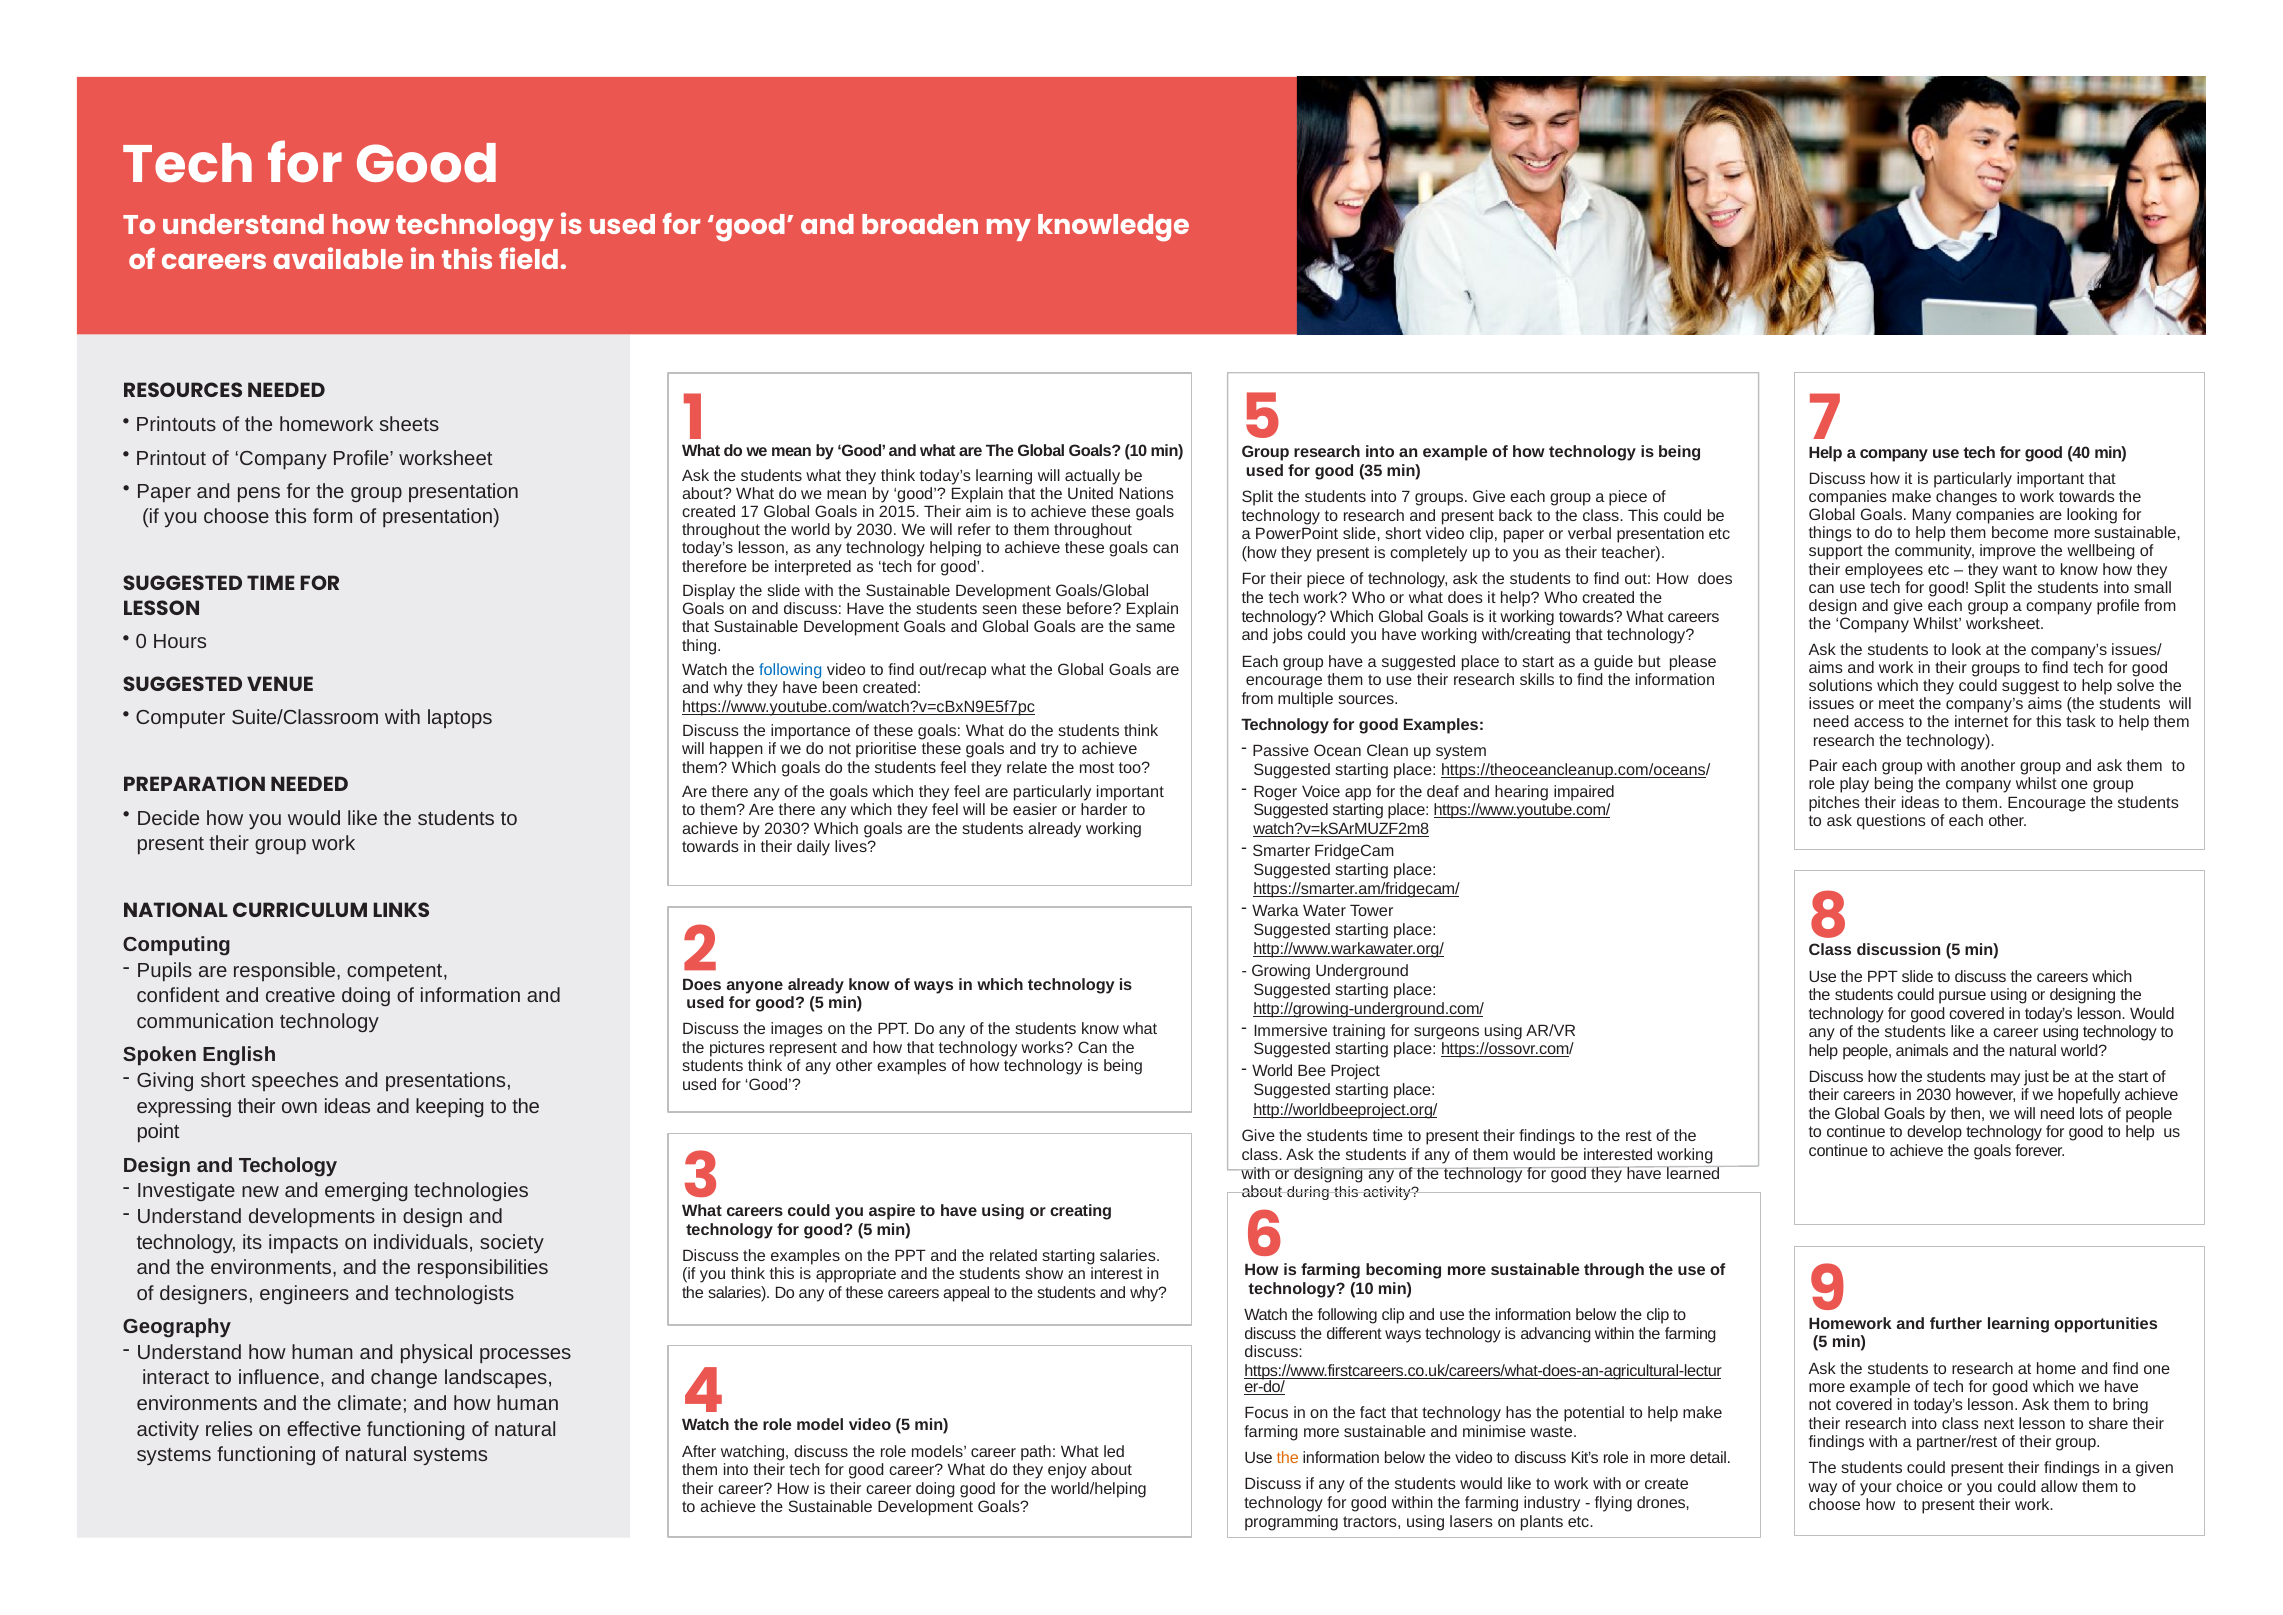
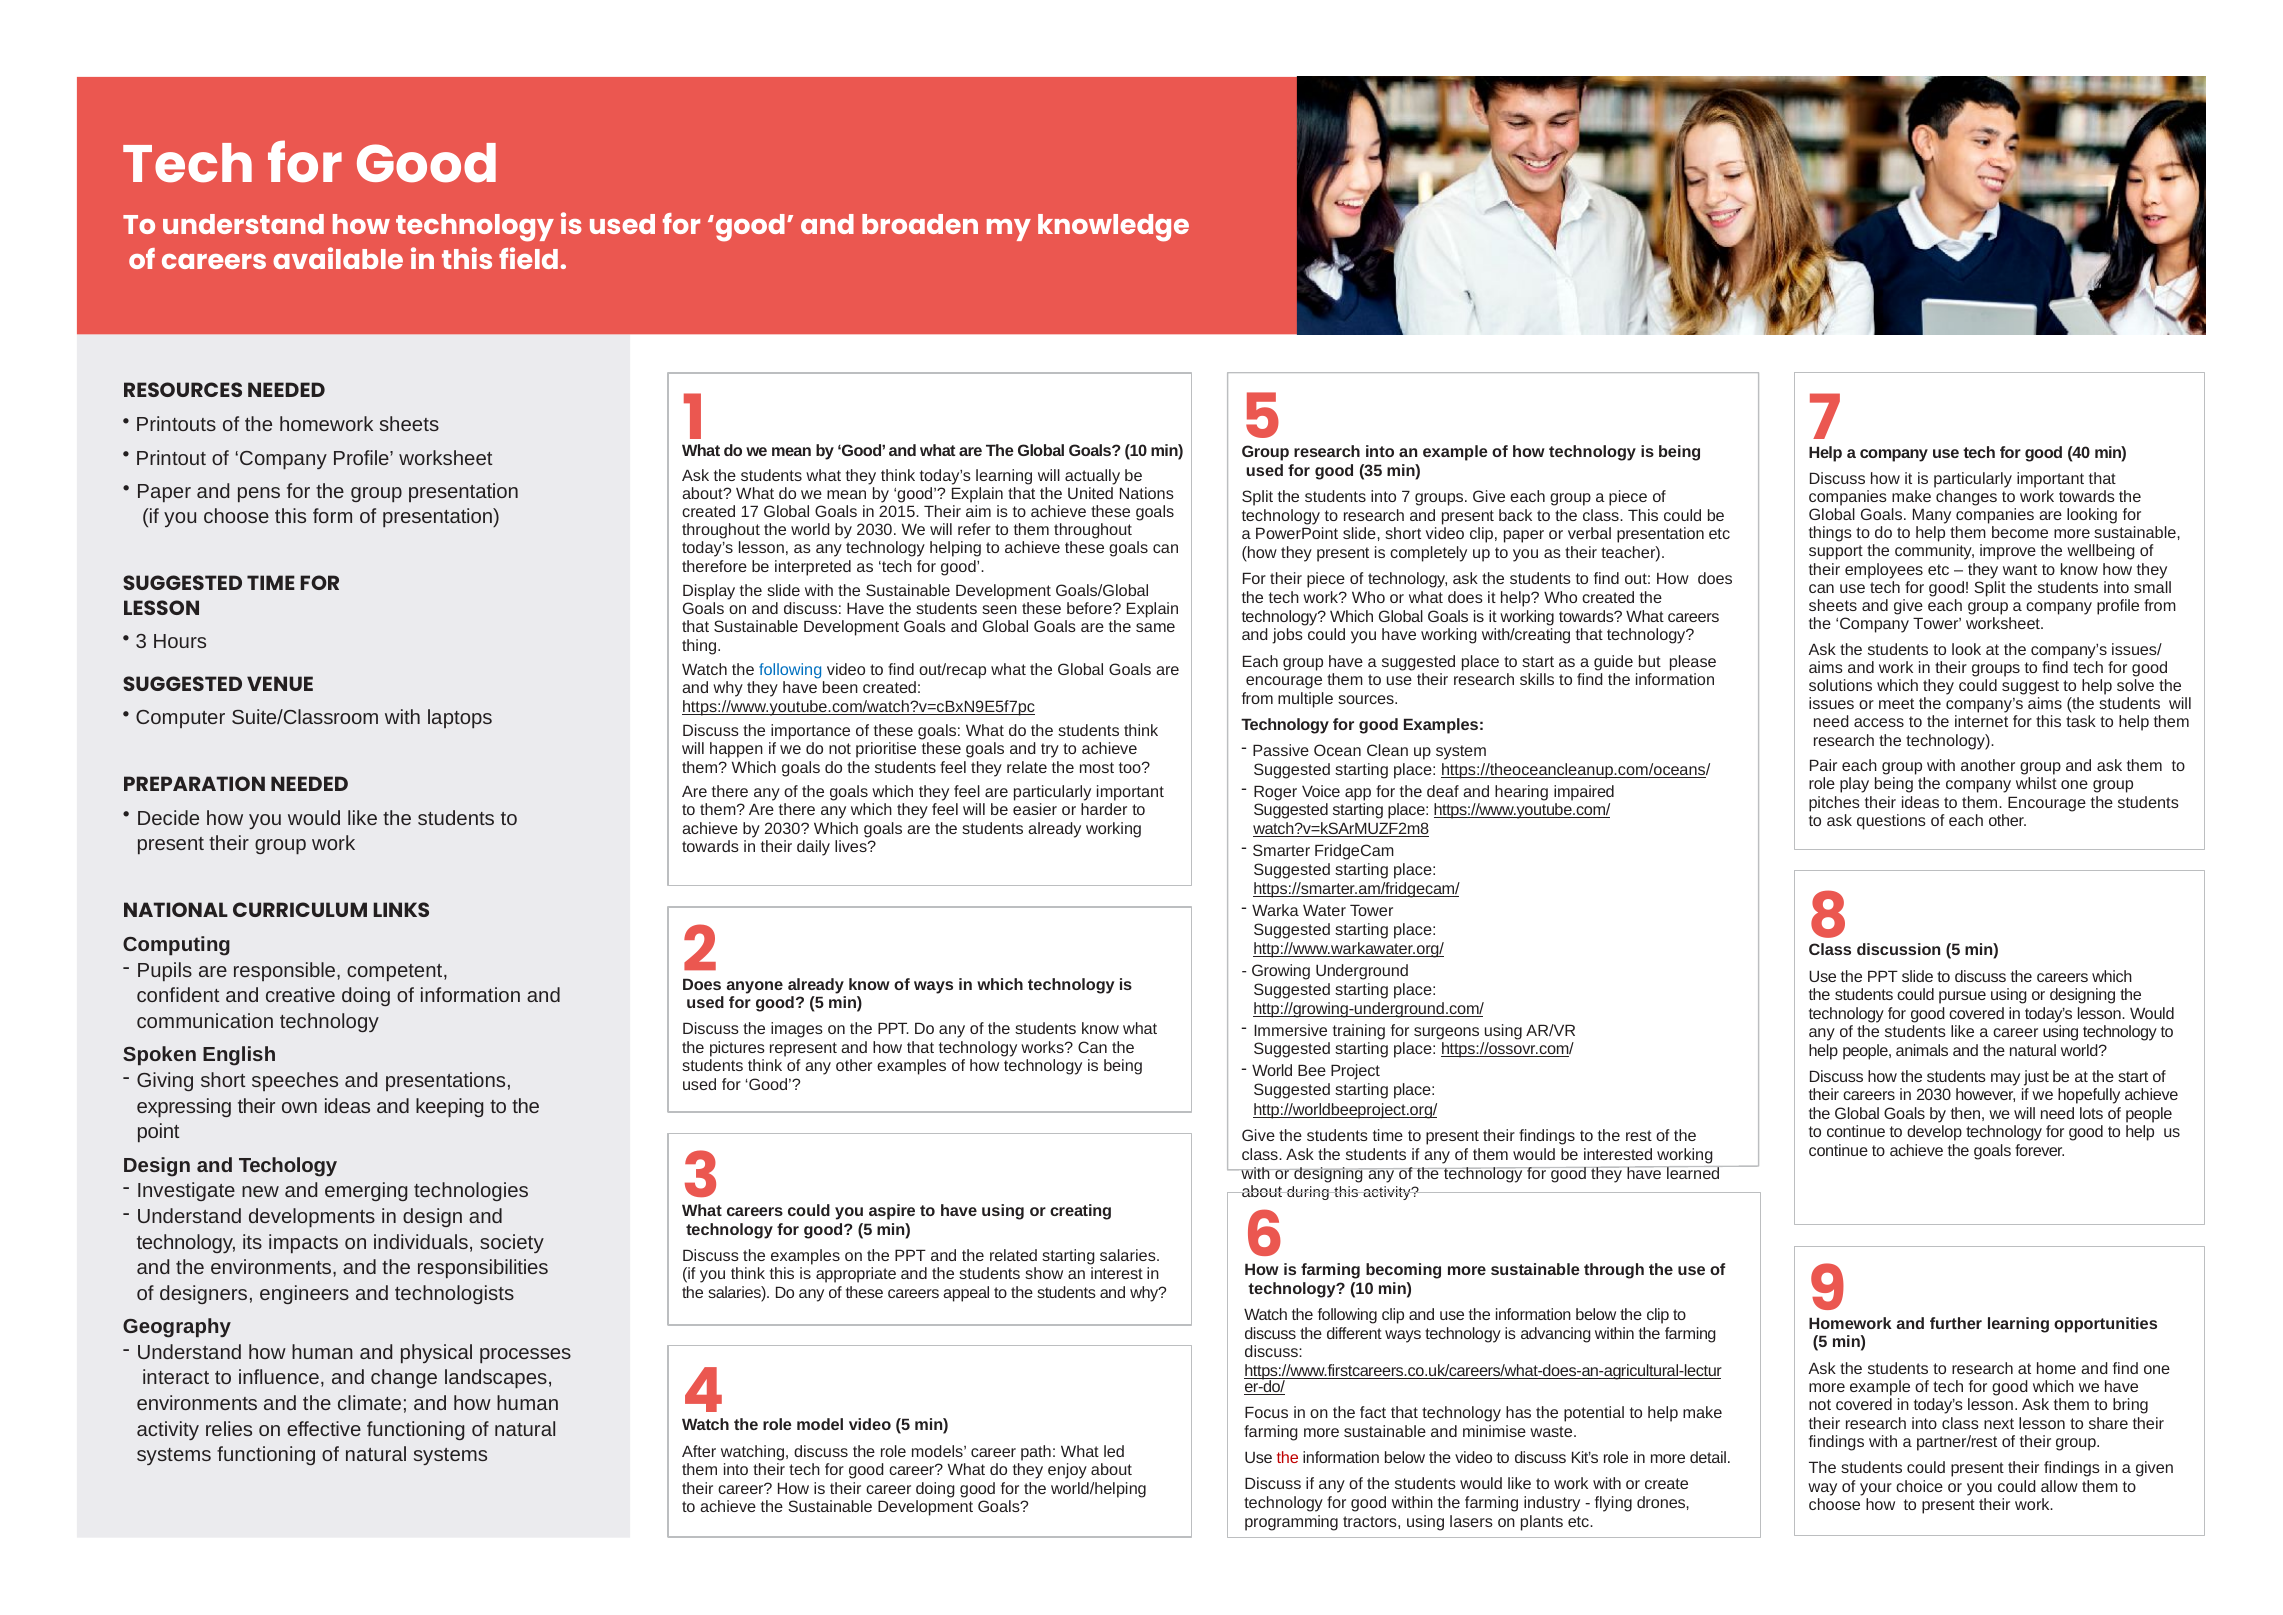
design: design -> sheets (1833, 606)
Whilst: Whilst -> Tower (1938, 624)
0: 0 -> 3 (141, 642)
the colour: orange -> red (1288, 1457)
